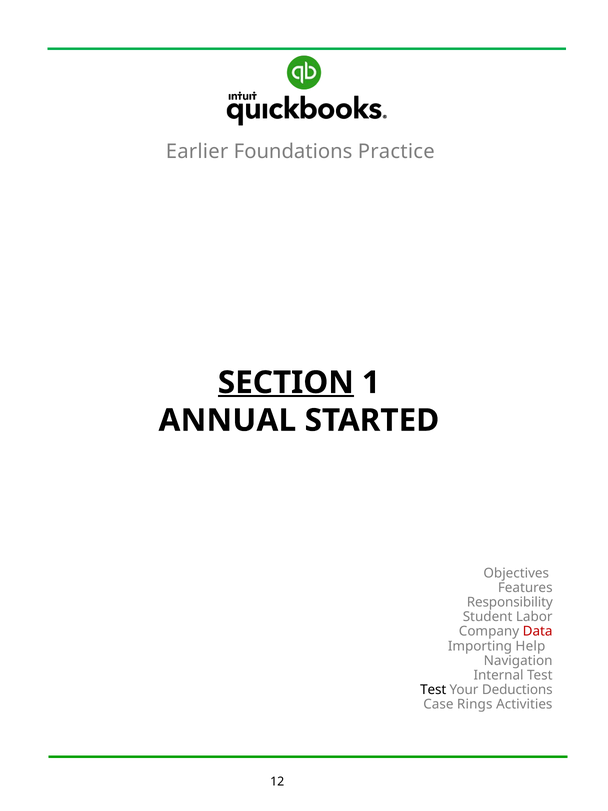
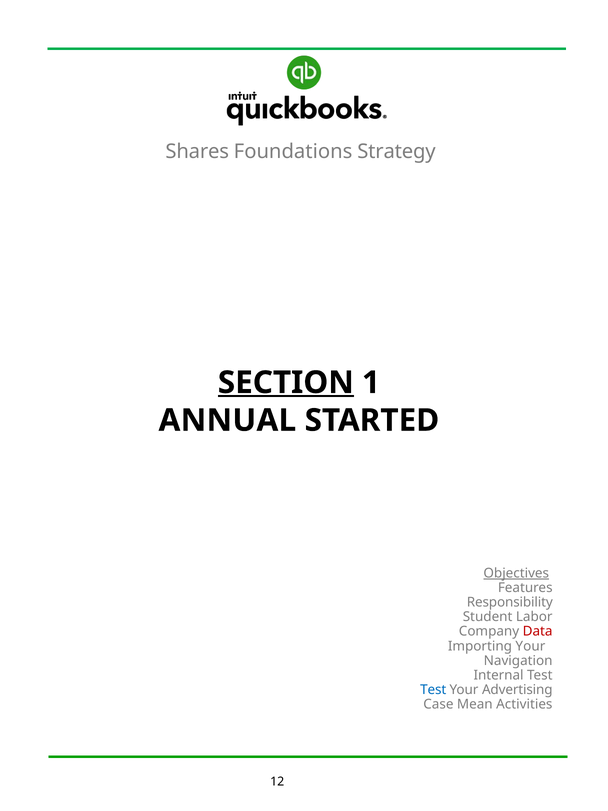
Earlier: Earlier -> Shares (197, 151)
Practice: Practice -> Strategy (396, 151)
Objectives underline: none -> present (516, 573)
Importing Help: Help -> Your (530, 646)
Test colour: black -> blue (433, 690)
Deductions: Deductions -> Advertising (517, 690)
Rings: Rings -> Mean (475, 704)
